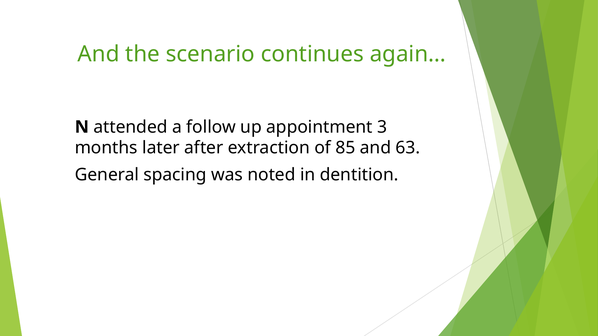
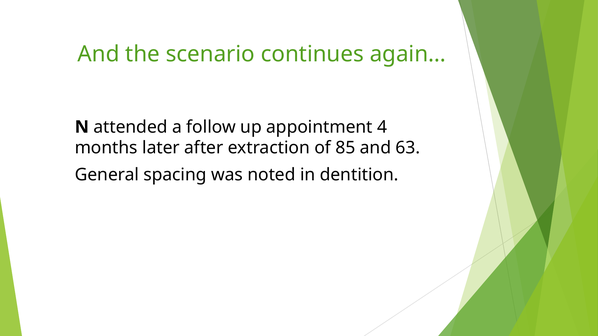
3: 3 -> 4 (382, 127)
